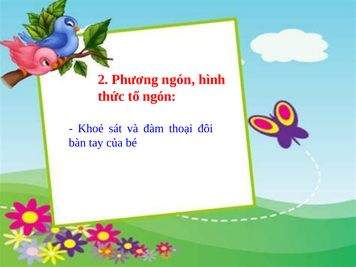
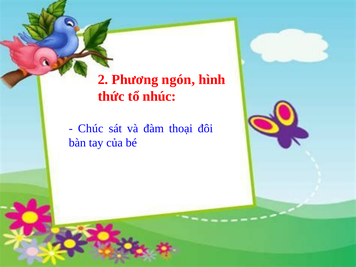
tổ ngón: ngón -> nhúc (159, 96)
Khoẻ: Khoẻ -> Chúc (91, 128)
